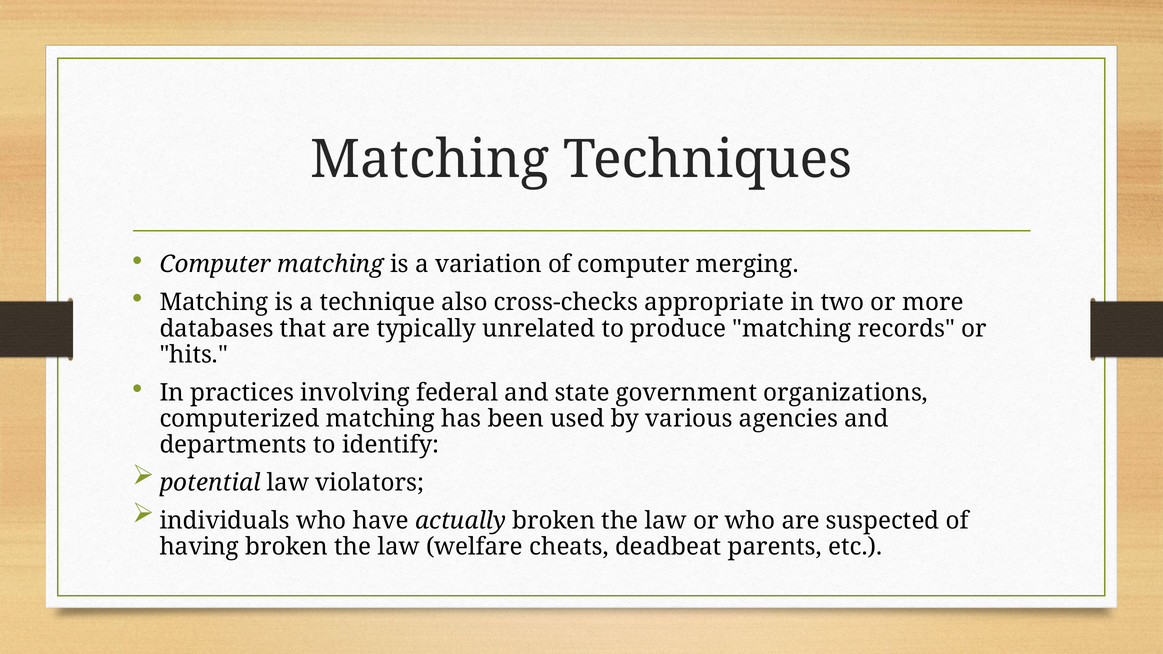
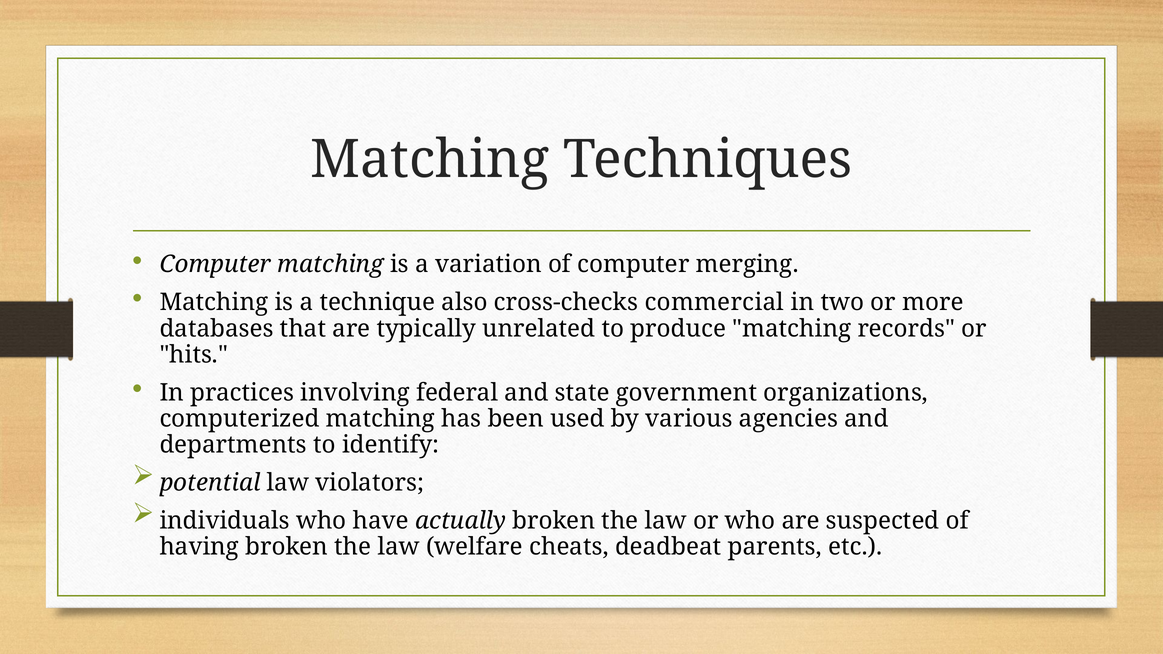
appropriate: appropriate -> commercial (714, 302)
